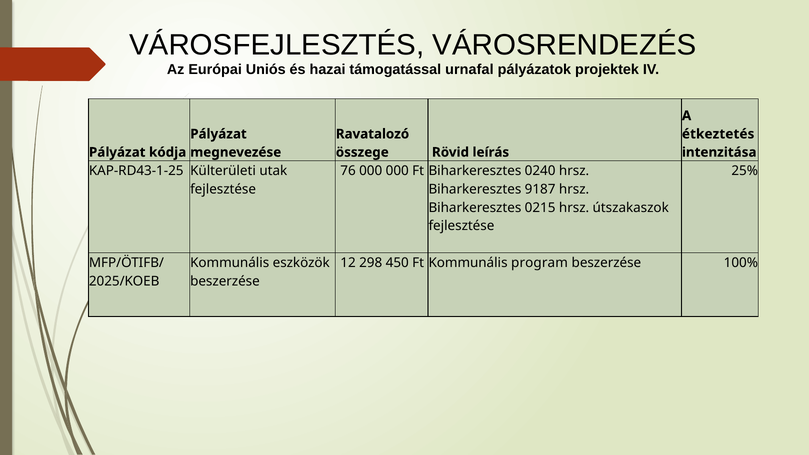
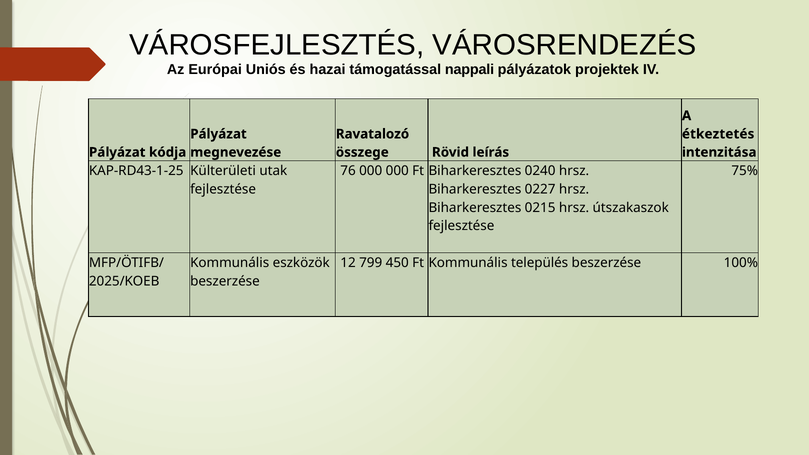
urnafal: urnafal -> nappali (470, 69)
25%: 25% -> 75% (745, 171)
9187: 9187 -> 0227 (540, 189)
298: 298 -> 799 (371, 263)
program: program -> település (540, 263)
